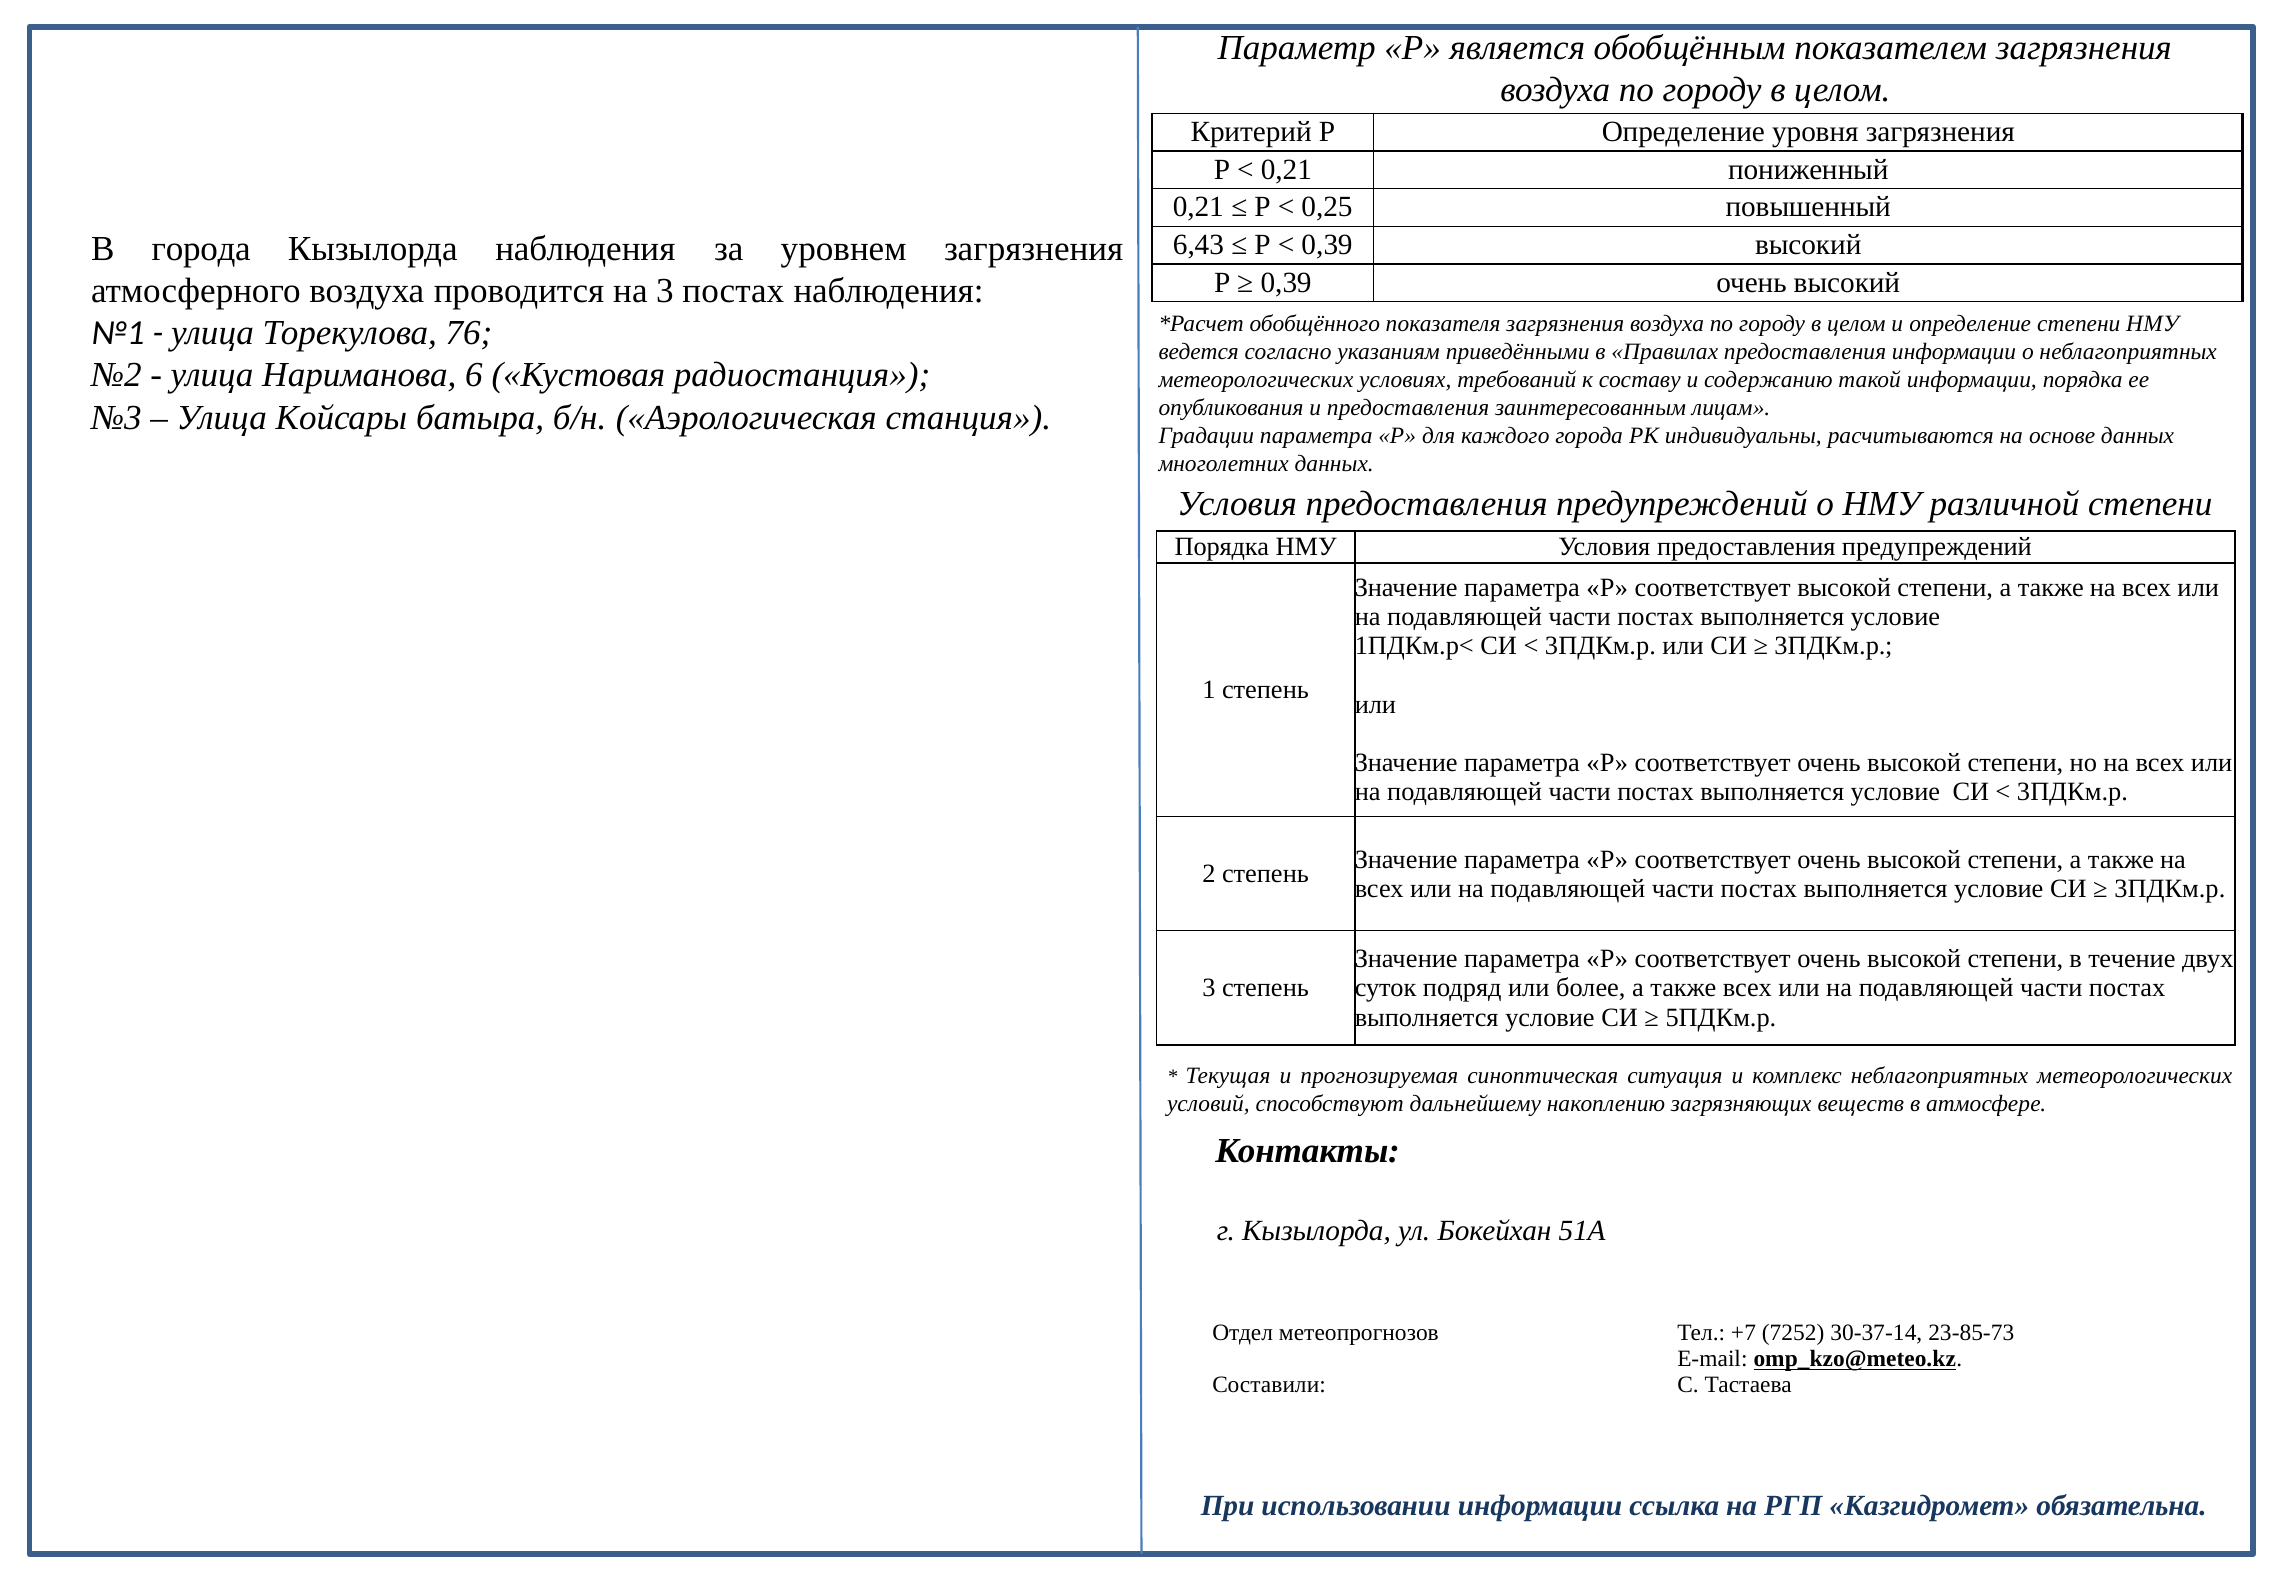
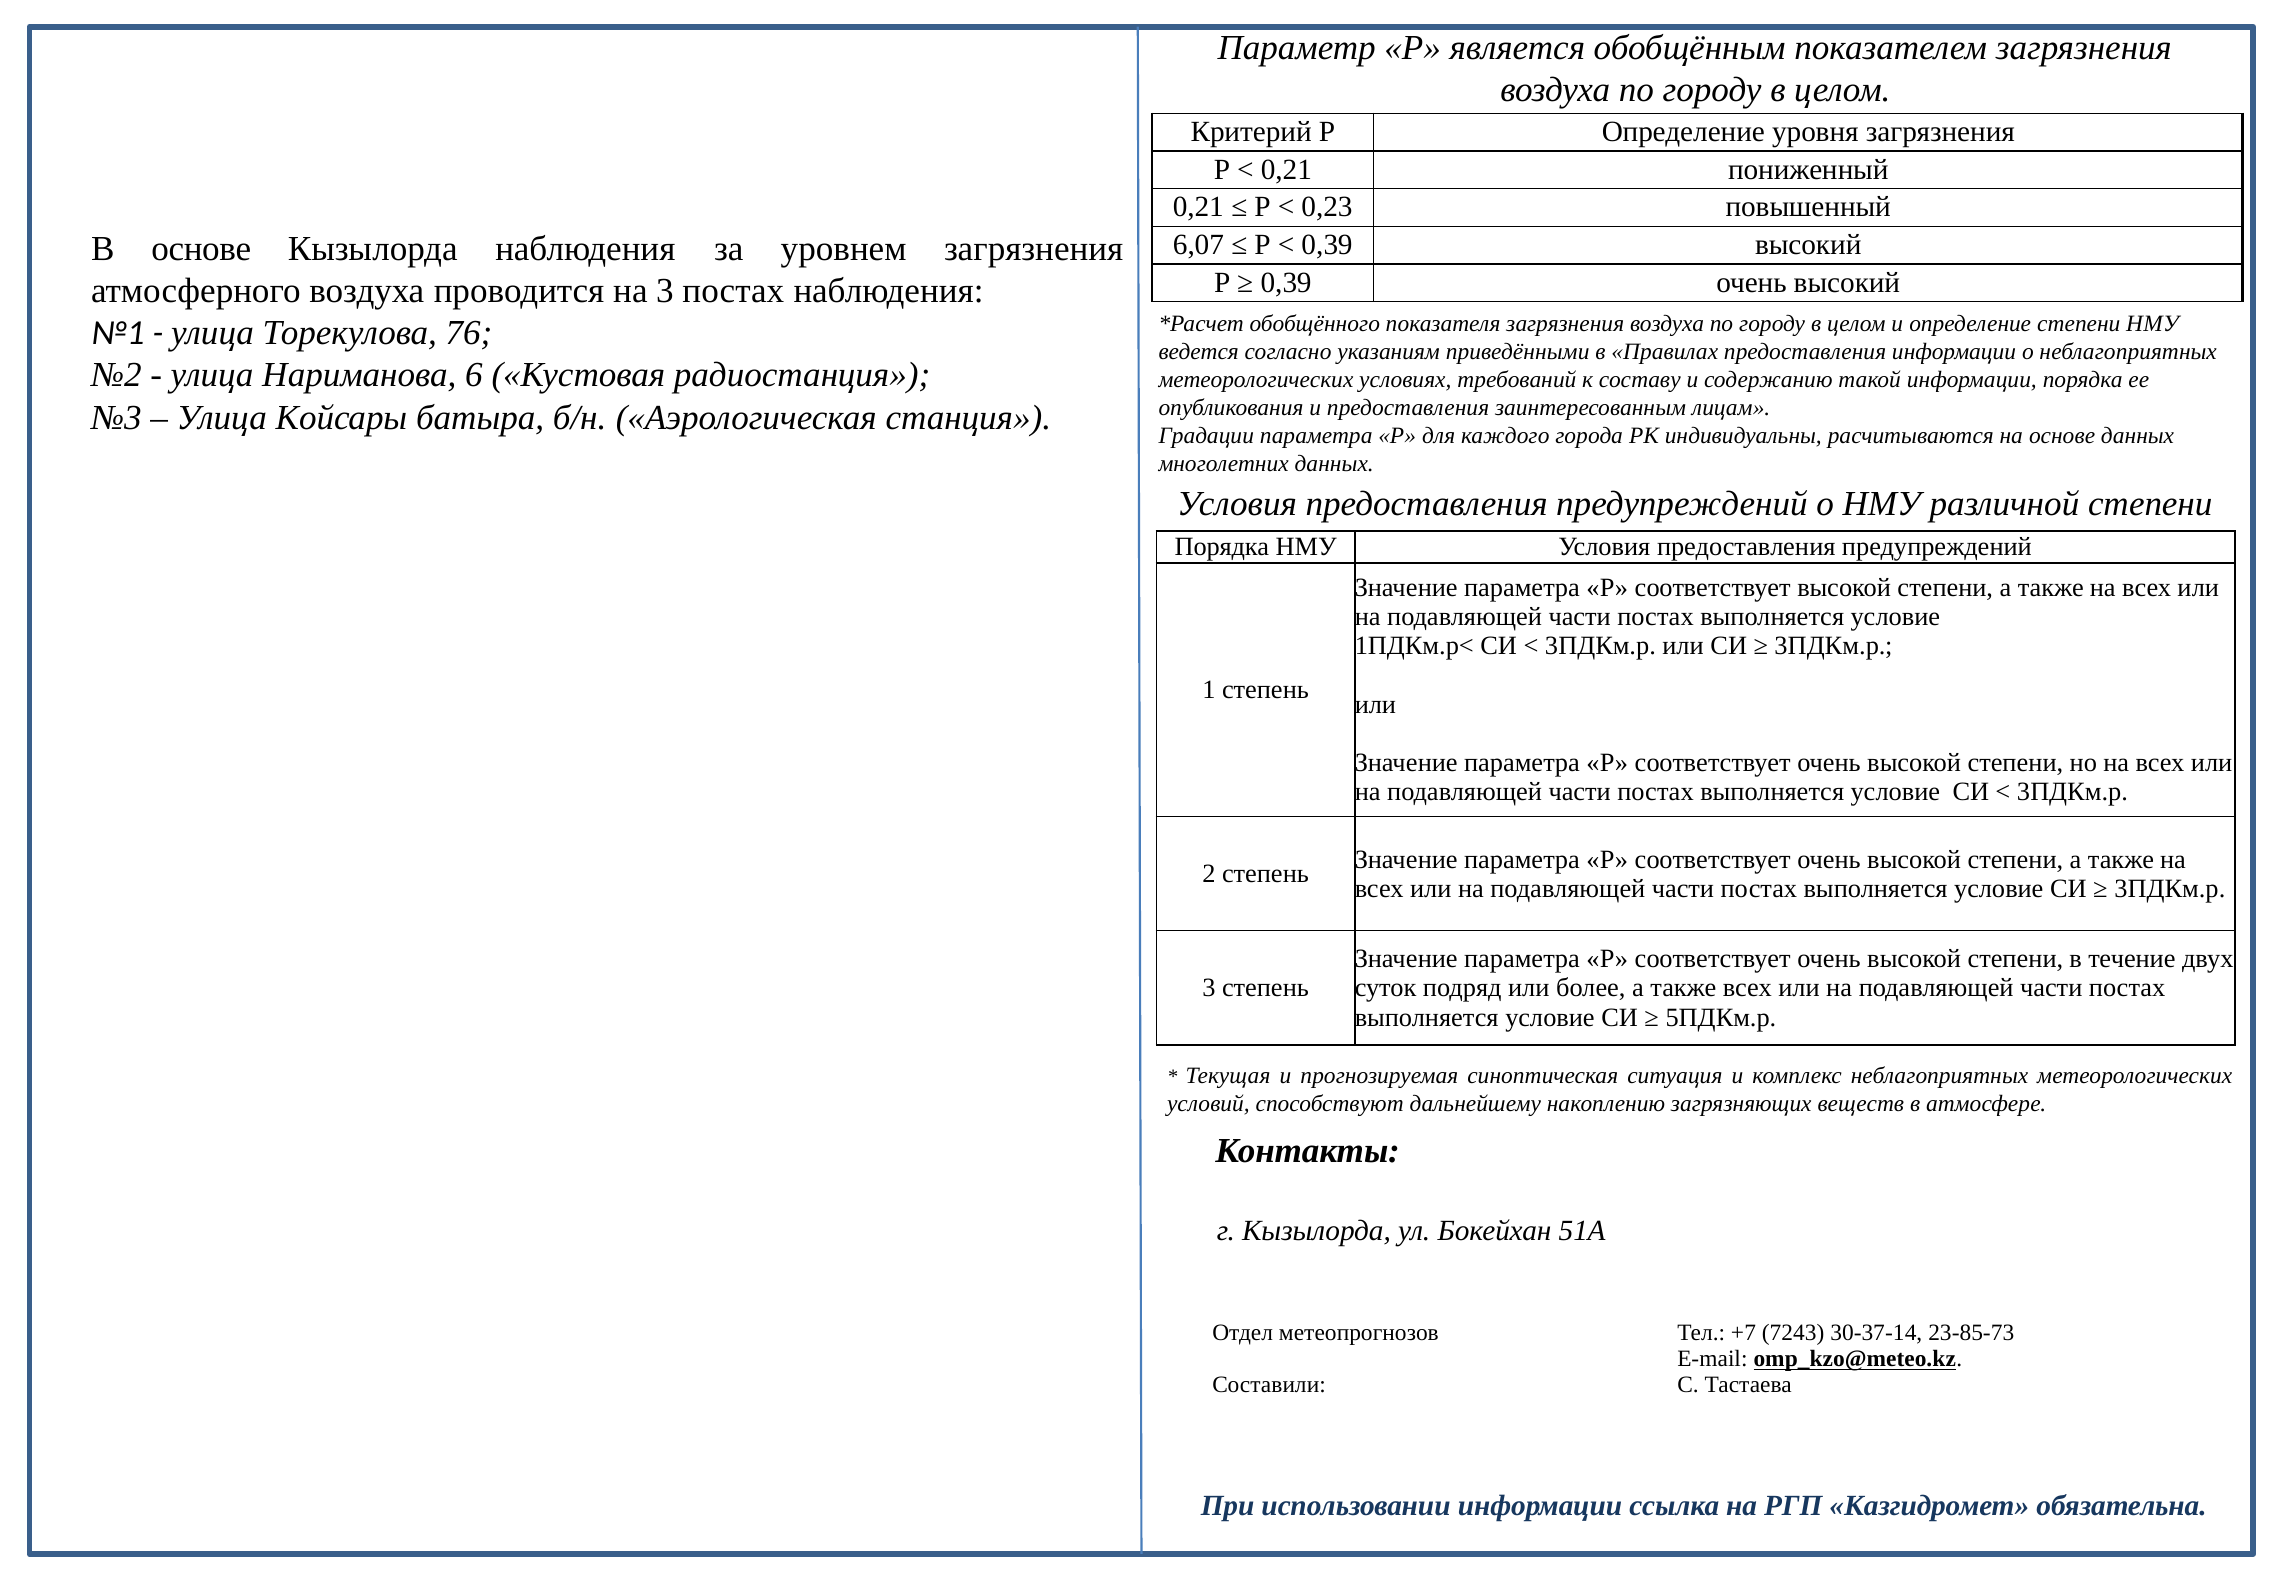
0,25: 0,25 -> 0,23 (1327, 207)
6,43: 6,43 -> 6,07 (1198, 245)
В города: города -> основе (201, 249)
7252: 7252 -> 7243 (1793, 1333)
